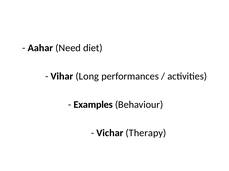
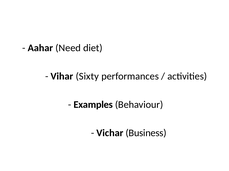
Long: Long -> Sixty (87, 77)
Therapy: Therapy -> Business (146, 134)
